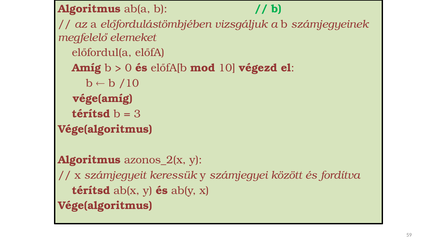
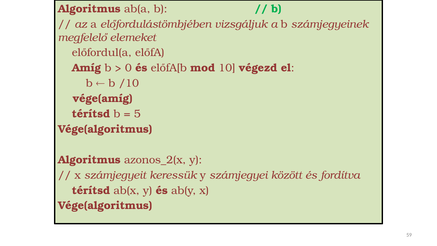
3: 3 -> 5 (137, 114)
